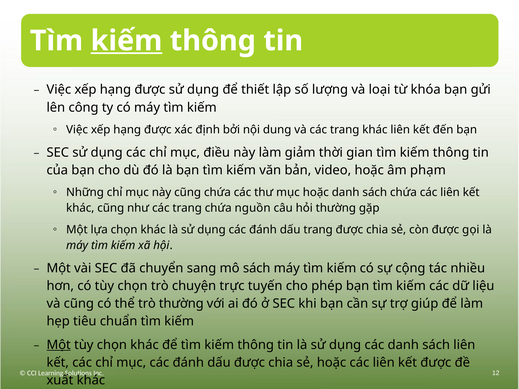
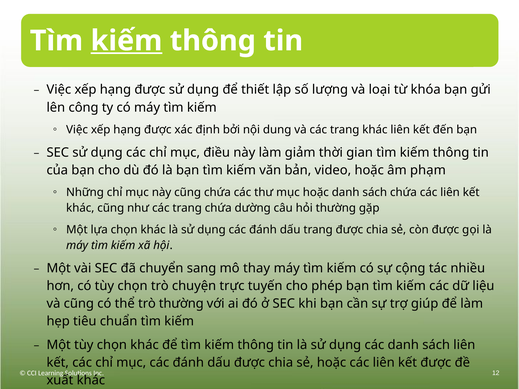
nguồn: nguồn -> dường (253, 208)
mô sách: sách -> thay (257, 268)
Một underline: present -> none (59, 345)
